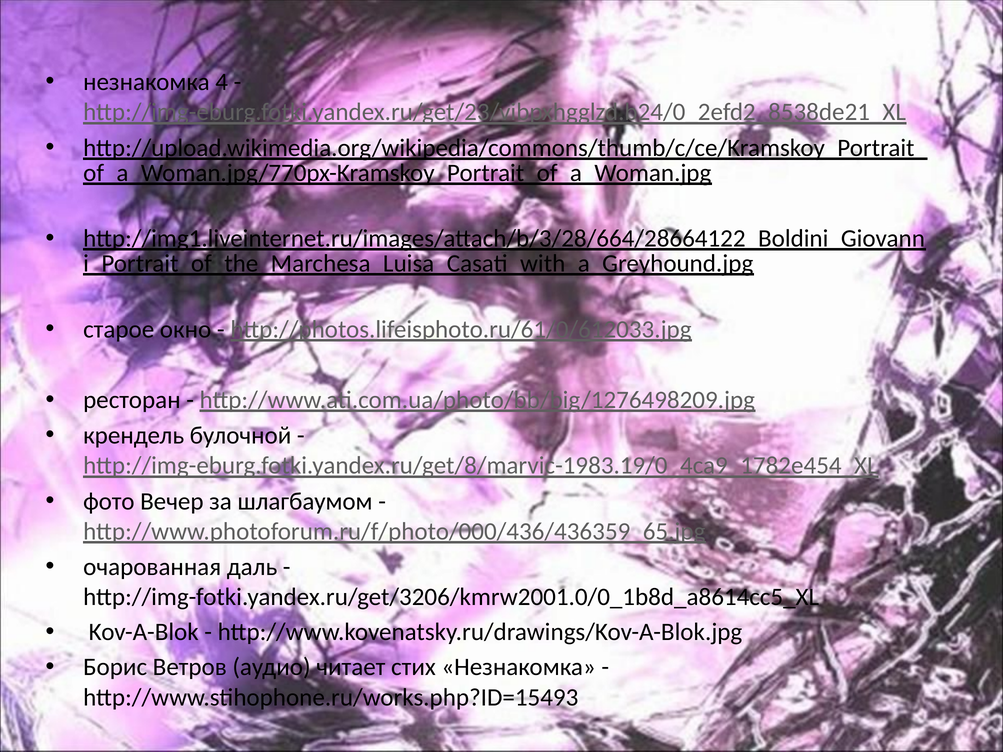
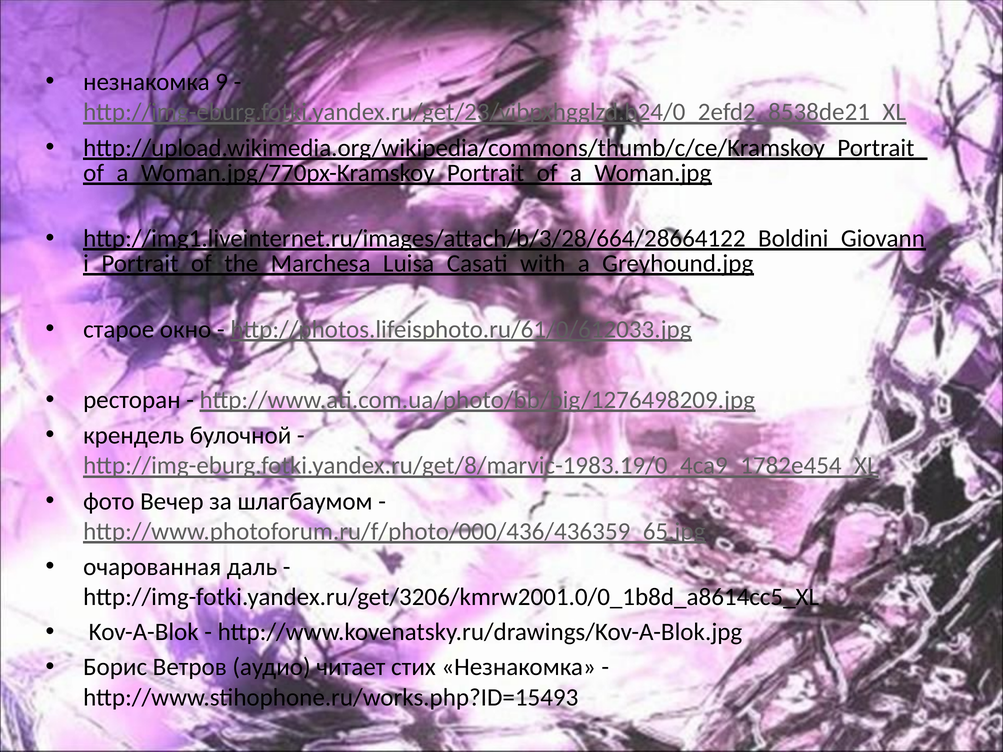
4: 4 -> 9 (222, 82)
